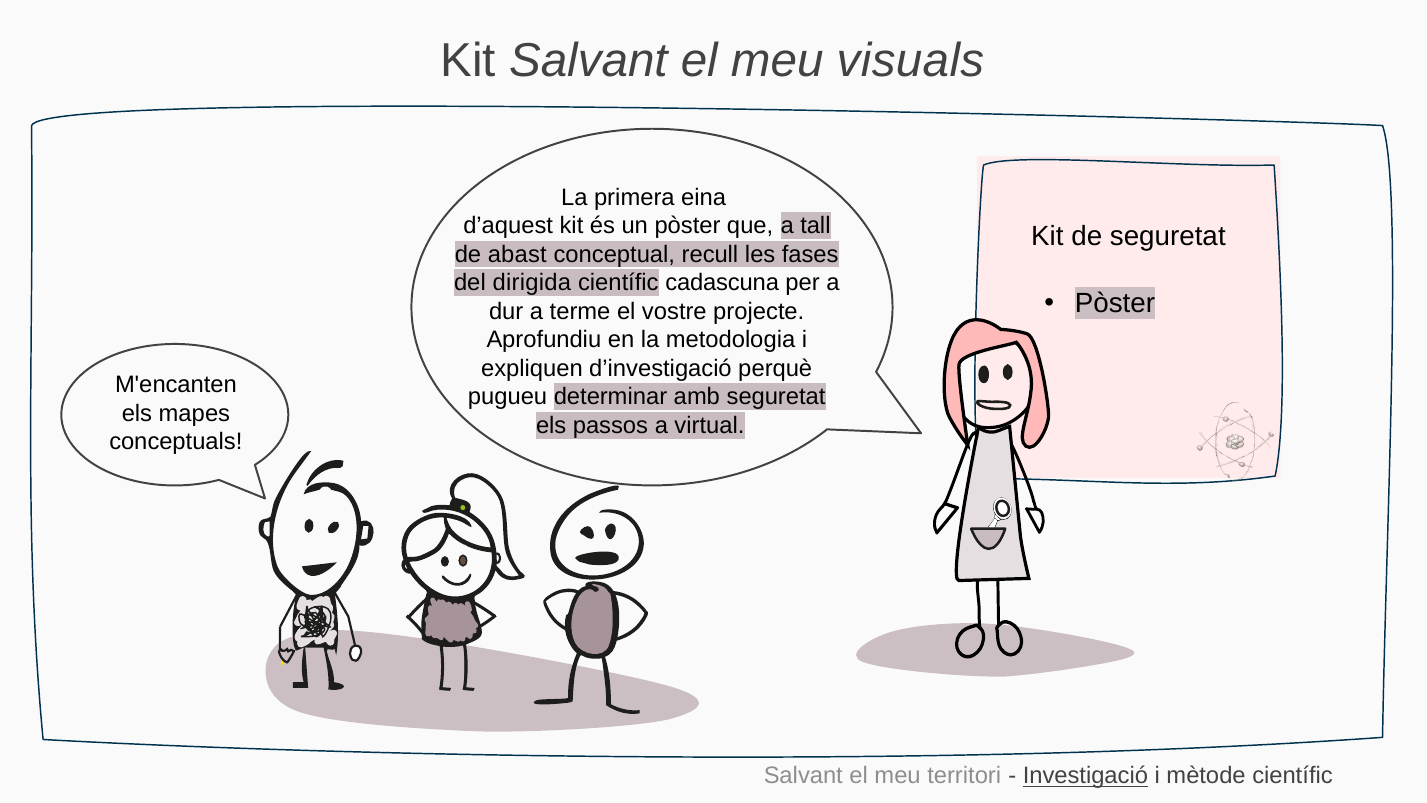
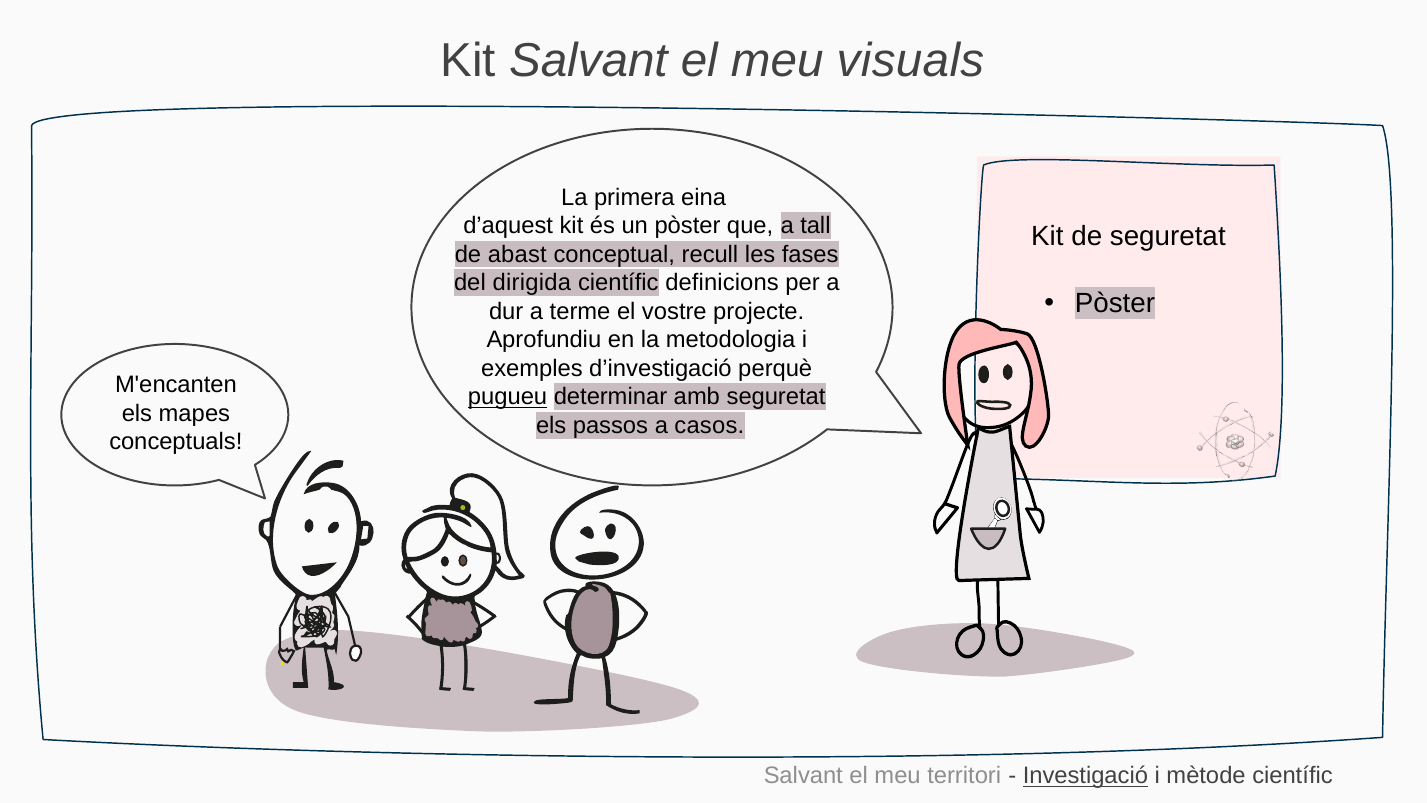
cadascuna: cadascuna -> definicions (722, 283)
expliquen: expliquen -> exemples (532, 368)
pugueu underline: none -> present (508, 397)
virtual: virtual -> casos (709, 426)
